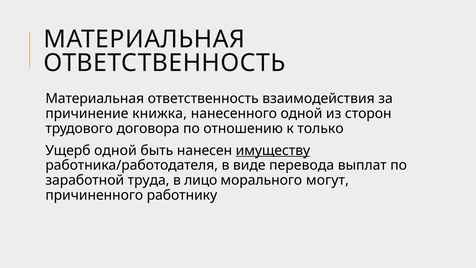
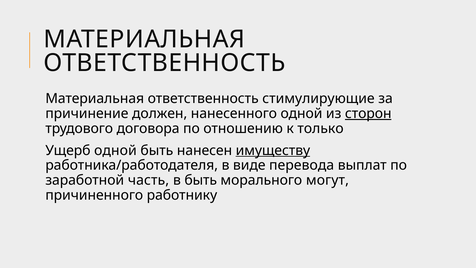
взаимодействия: взаимодействия -> стимулирующие (318, 98)
книжка: книжка -> должен (160, 113)
сторон underline: none -> present (368, 113)
труда: труда -> часть (148, 180)
в лицо: лицо -> быть (201, 180)
